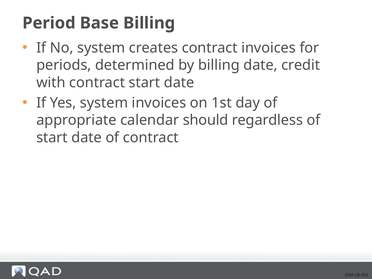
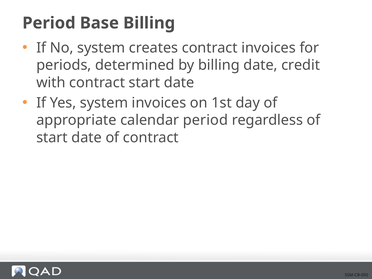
calendar should: should -> period (205, 120)
